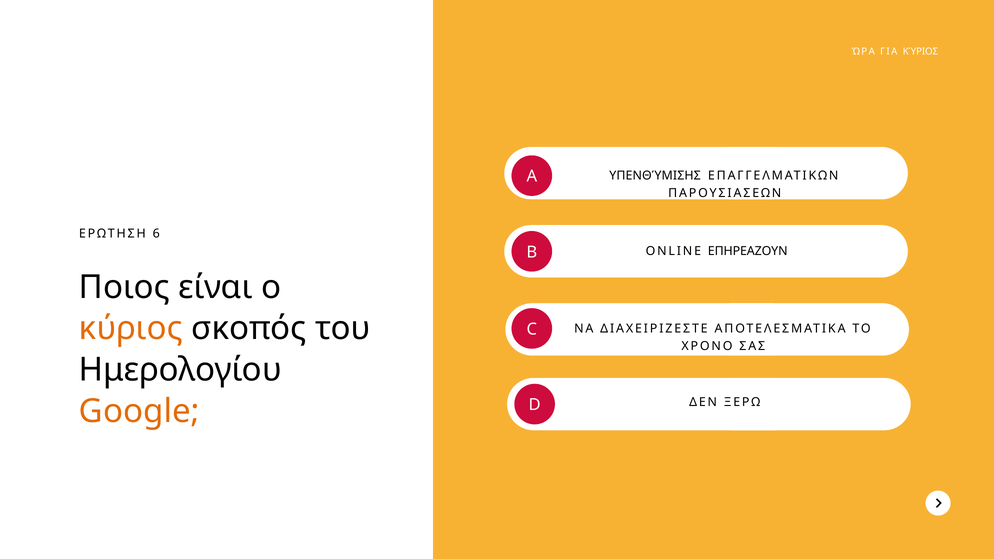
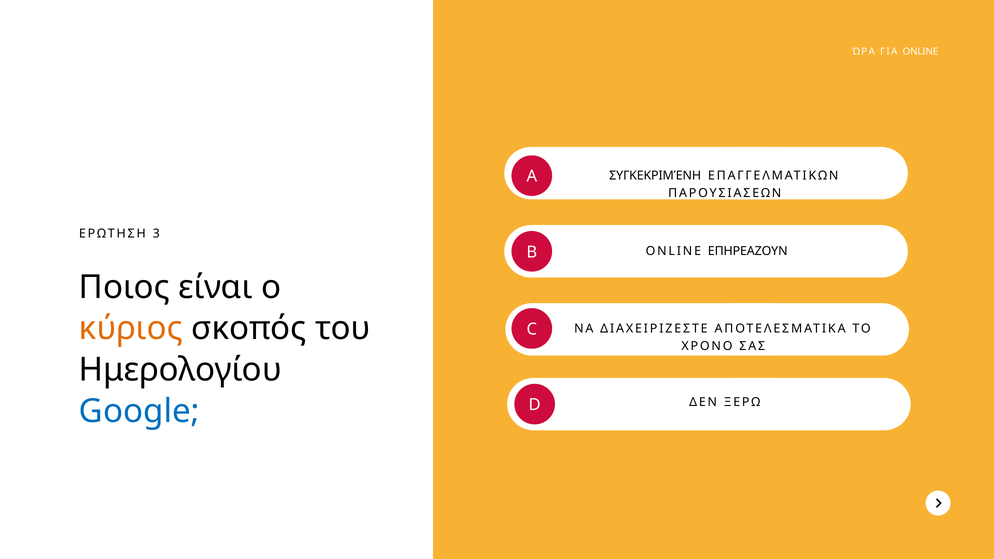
ΓΙΑ ΚΎΡΙΟΣ: ΚΎΡΙΟΣ -> ONLINE (920, 52)
ΥΠΕΝΘΎΜΙΣΗΣ: ΥΠΕΝΘΎΜΙΣΗΣ -> ΣΥΓΚΕΚΡΙΜΈΝΗ (655, 176)
6: 6 -> 3 (156, 234)
Google colour: orange -> blue (139, 411)
